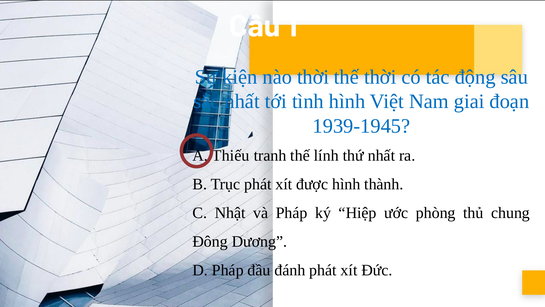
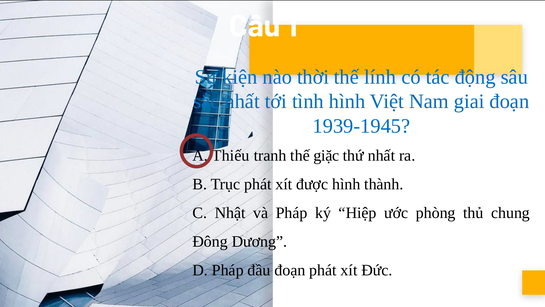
thế thời: thời -> lính (380, 77)
lính: lính -> giặc (326, 155)
đầu đánh: đánh -> đoạn (290, 270)
